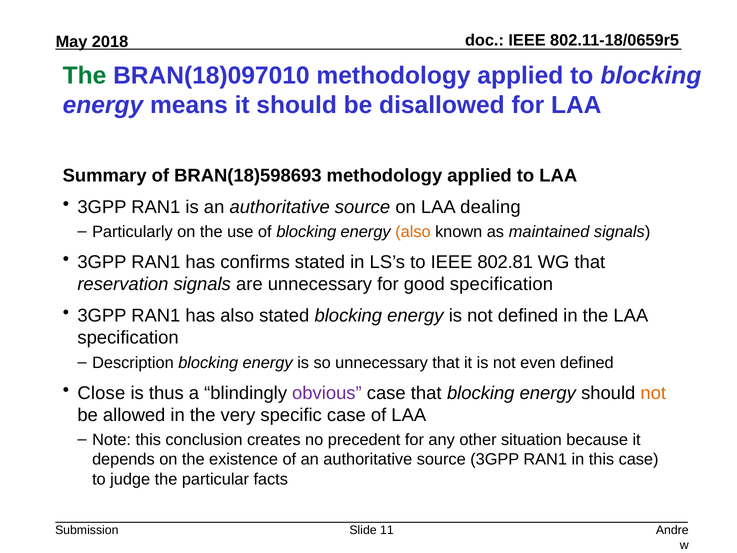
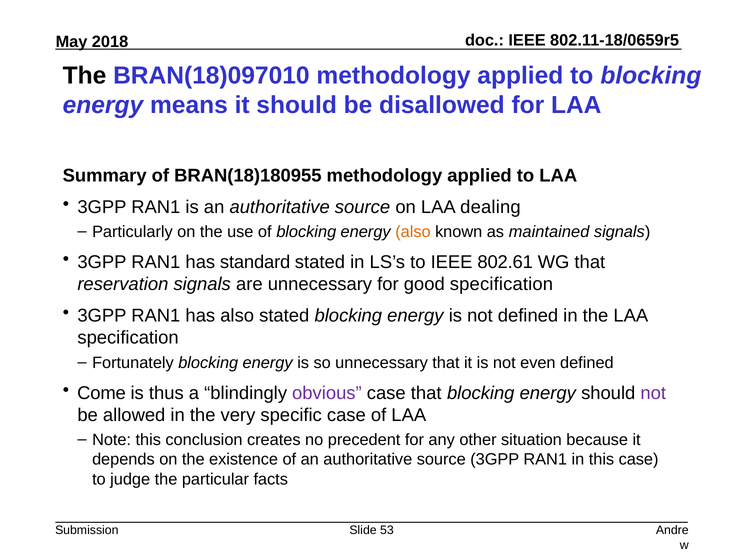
The colour: green -> black (85, 75)
BRAN(18)598693: BRAN(18)598693 -> BRAN(18)180955 (248, 176)
confirms: confirms -> standard (255, 262)
802.81: 802.81 -> 802.61 (505, 262)
Description: Description -> Fortunately (133, 363)
Close: Close -> Come (102, 393)
not colour: orange -> purple (653, 393)
11: 11 -> 53 (387, 530)
